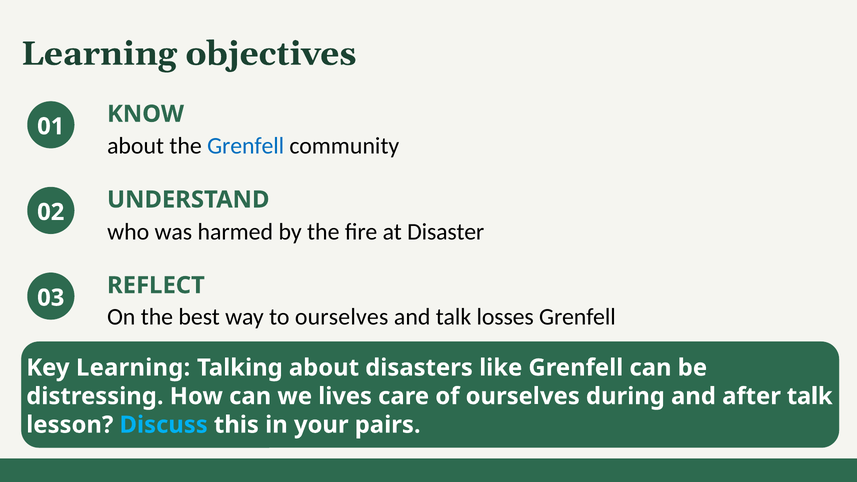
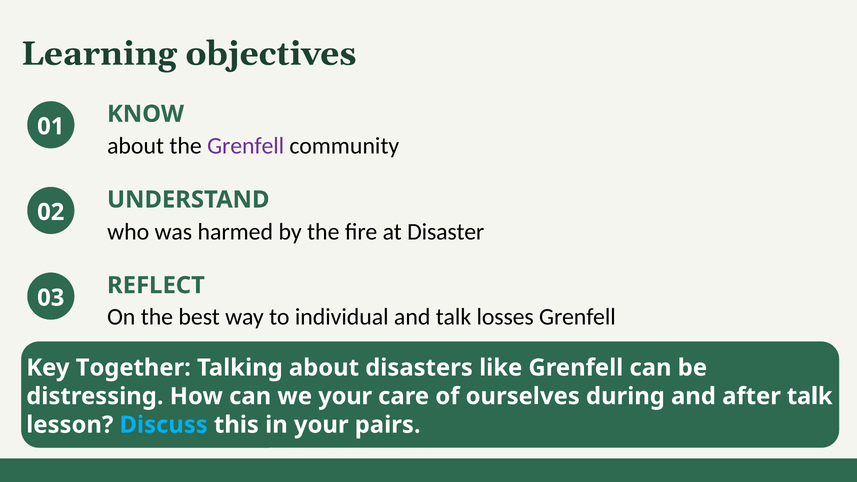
Grenfell colour: blue -> purple (246, 146)
to ourselves: ourselves -> individual (342, 317)
Key Learning: Learning -> Together (133, 368)
we lives: lives -> your (345, 396)
